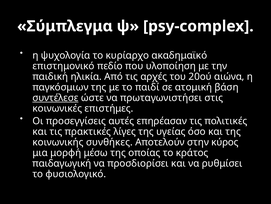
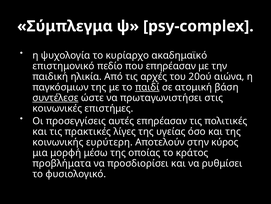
που υλοποίηση: υλοποίηση -> επηρέασαν (171, 66)
παιδί underline: none -> present (147, 87)
συνθήκες: συνθήκες -> ευρύτερη (109, 142)
παιδαγωγική: παιδαγωγική -> προβλήματα (62, 163)
